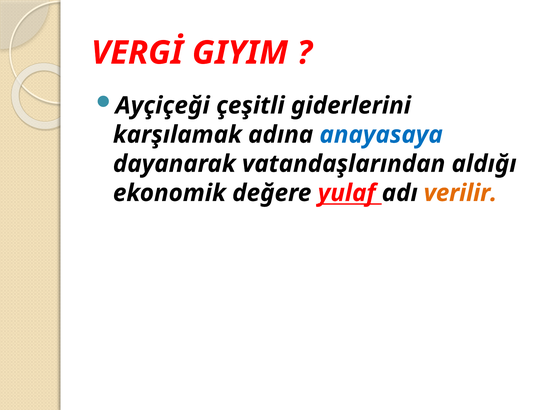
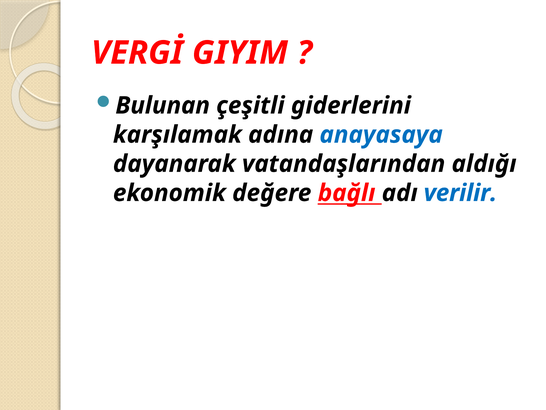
Ayçiçeği: Ayçiçeği -> Bulunan (163, 105)
yulaf: yulaf -> bağlı (347, 193)
verilir colour: orange -> blue (460, 193)
